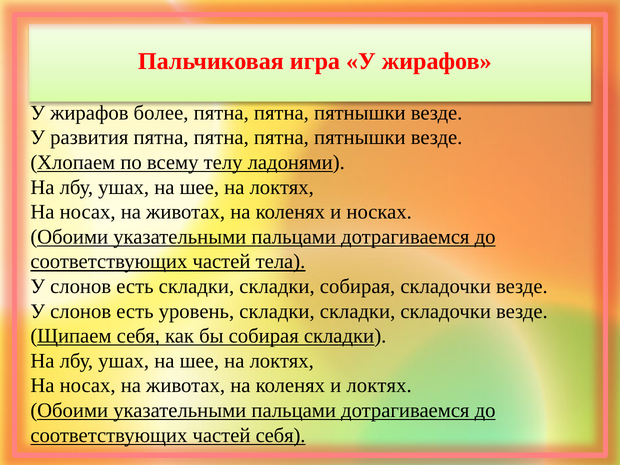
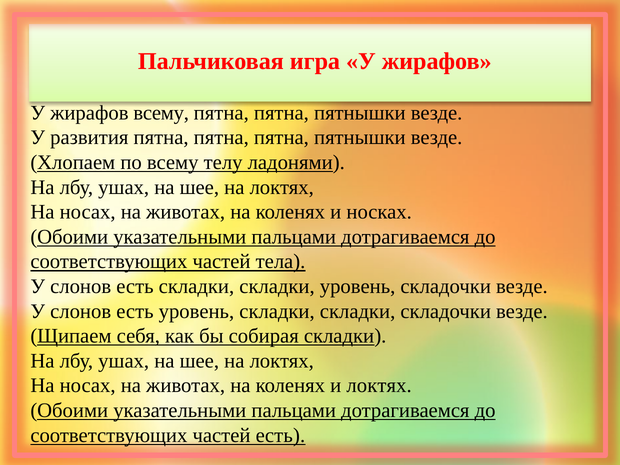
жирафов более: более -> всему (161, 113)
складки собирая: собирая -> уровень (358, 286)
частей себя: себя -> есть (280, 435)
